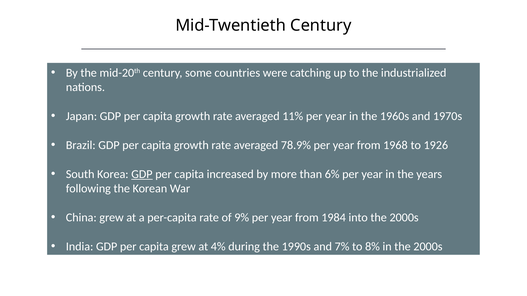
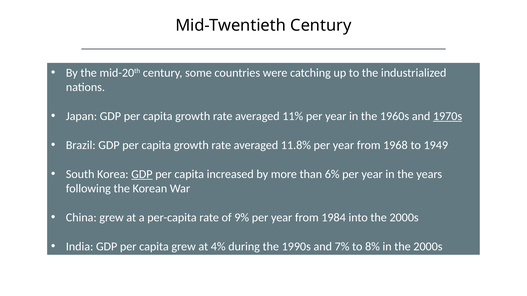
1970s underline: none -> present (448, 116)
78.9%: 78.9% -> 11.8% (296, 145)
1926: 1926 -> 1949 (436, 145)
